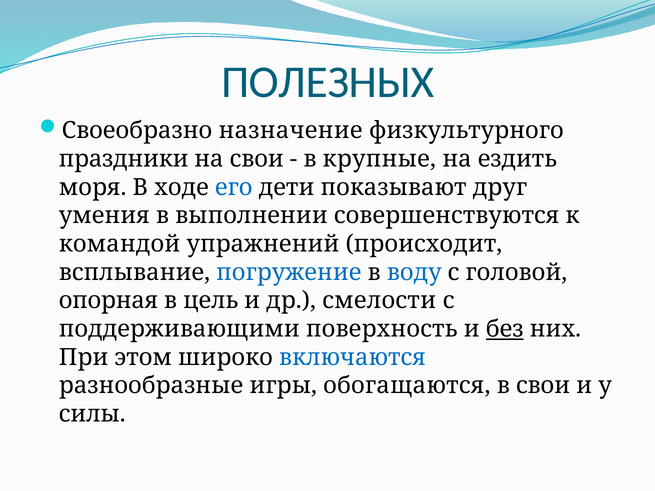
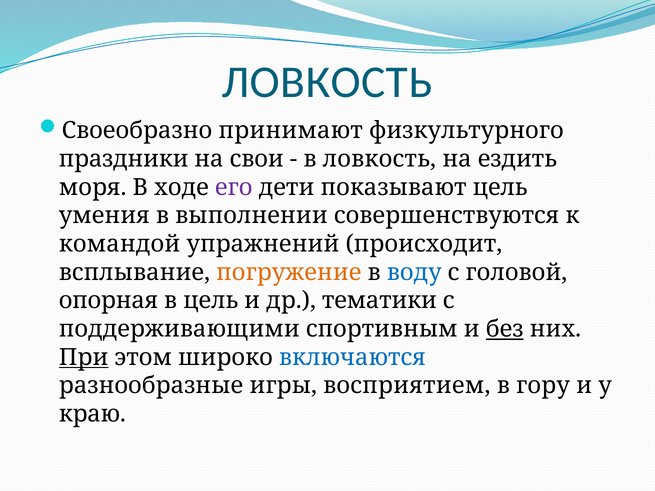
ПОЛЕЗНЫХ: ПОЛЕЗНЫХ -> ЛОВКОСТЬ (327, 82)
назначение: назначение -> принимают (291, 131)
в крупные: крупные -> ловкость (379, 159)
его colour: blue -> purple (234, 187)
показывают друг: друг -> цель (500, 187)
погружение colour: blue -> orange (289, 272)
смелости: смелости -> тематики (379, 301)
поверхность: поверхность -> спортивным (382, 329)
При underline: none -> present (84, 358)
обогащаются: обогащаются -> восприятием (407, 386)
в свои: свои -> гору (543, 386)
силы: силы -> краю (92, 414)
